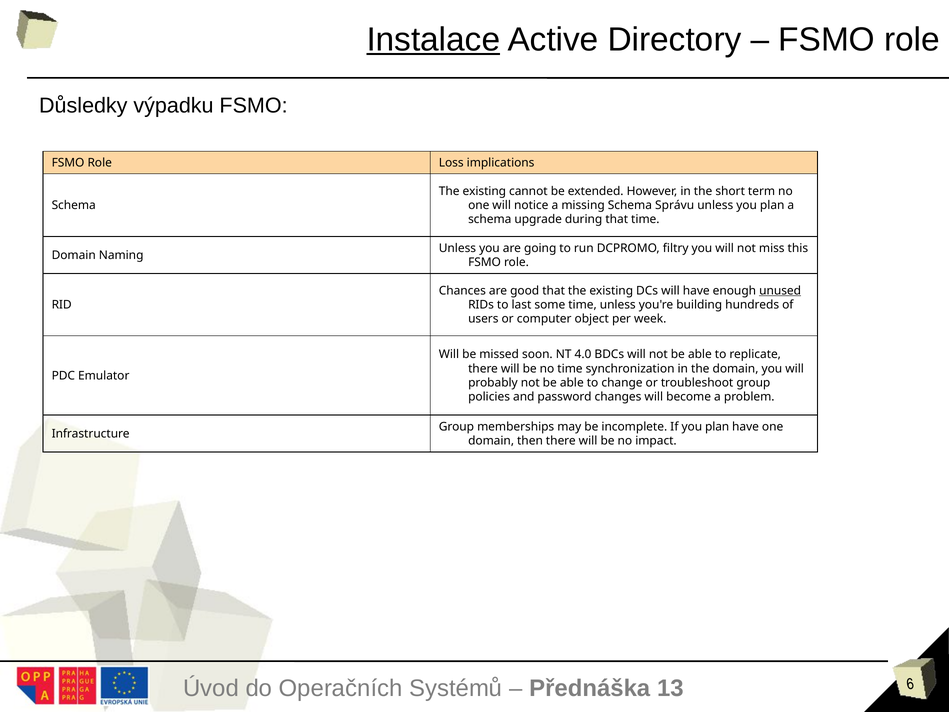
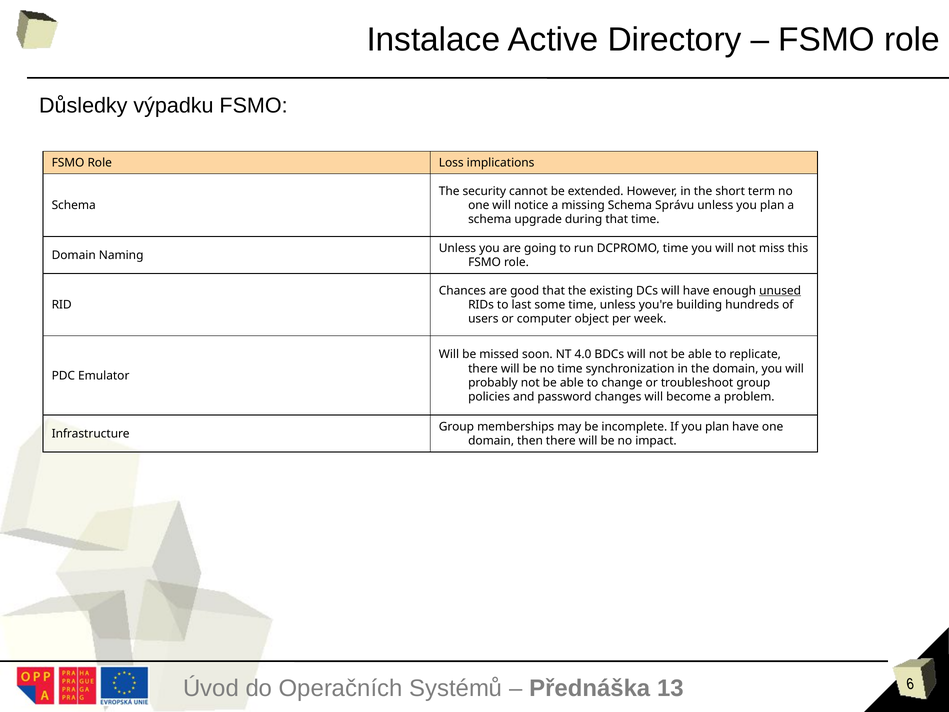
Instalace underline: present -> none (433, 39)
existing: existing -> security (484, 191)
DCPROMO filtry: filtry -> time (676, 248)
